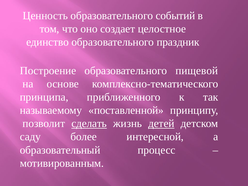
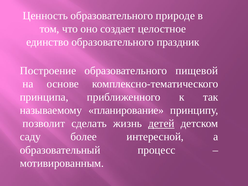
событий: событий -> природе (175, 16)
поставленной: поставленной -> планирование (126, 110)
сделать underline: present -> none (89, 124)
